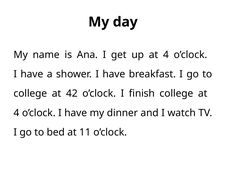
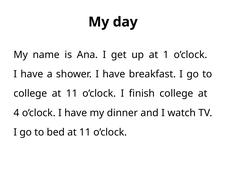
up at 4: 4 -> 1 (166, 55)
college at 42: 42 -> 11 (72, 93)
